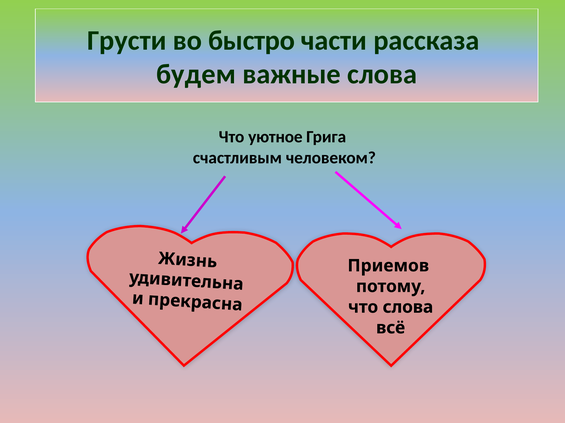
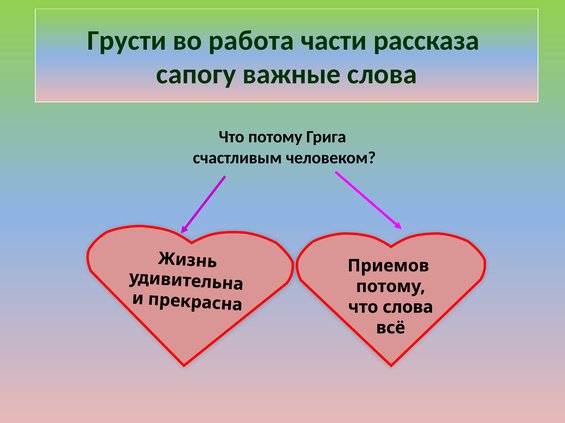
быстро: быстро -> работа (251, 41)
будем: будем -> сапогу (196, 74)
Что уютное: уютное -> потому (275, 137)
